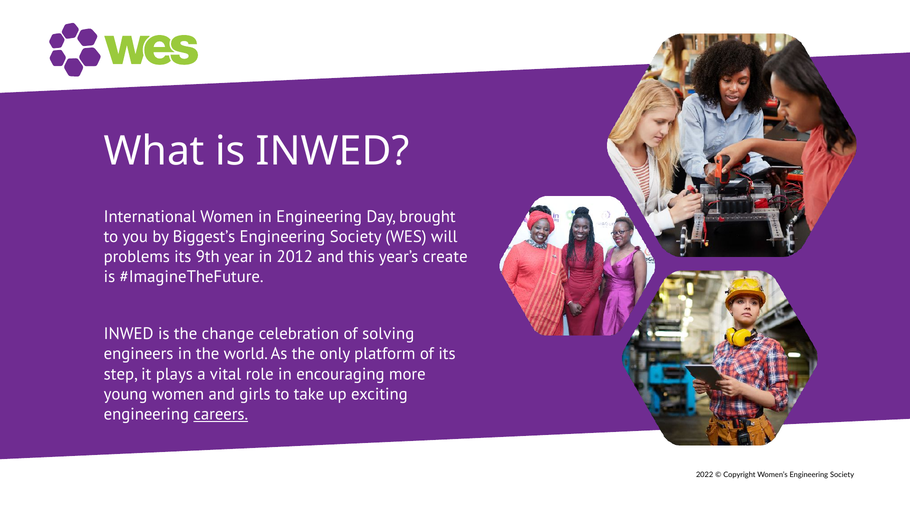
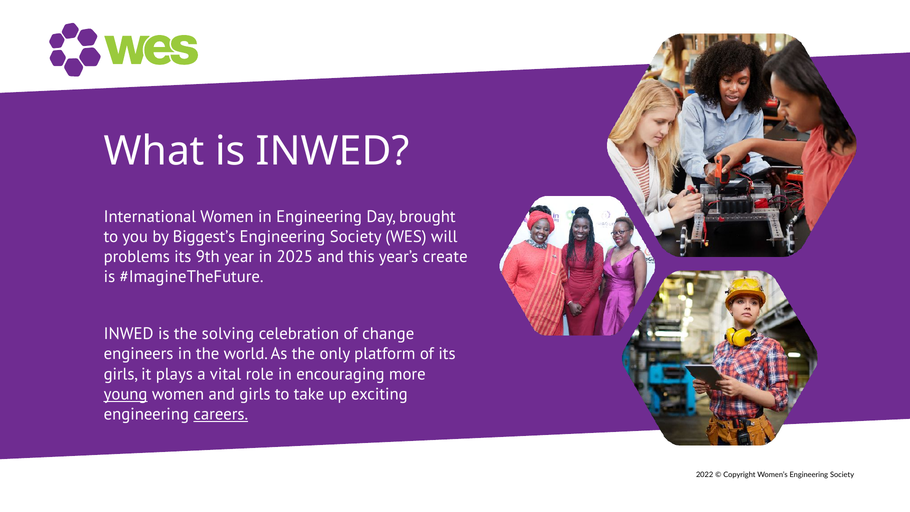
2012: 2012 -> 2025 (295, 257)
change: change -> solving (228, 334)
solving: solving -> change (388, 334)
step: step -> girls (121, 374)
young underline: none -> present (126, 394)
